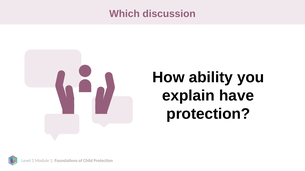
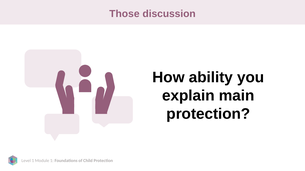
Which: Which -> Those (124, 14)
have: have -> main (237, 96)
